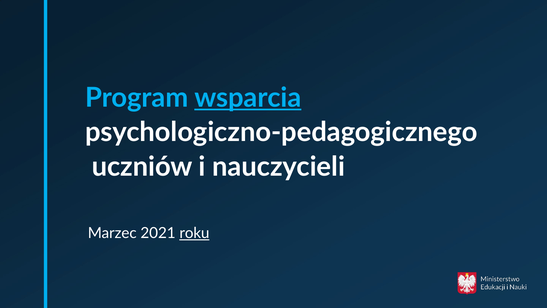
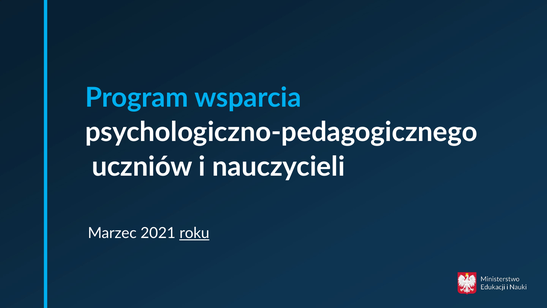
wsparcia underline: present -> none (248, 98)
